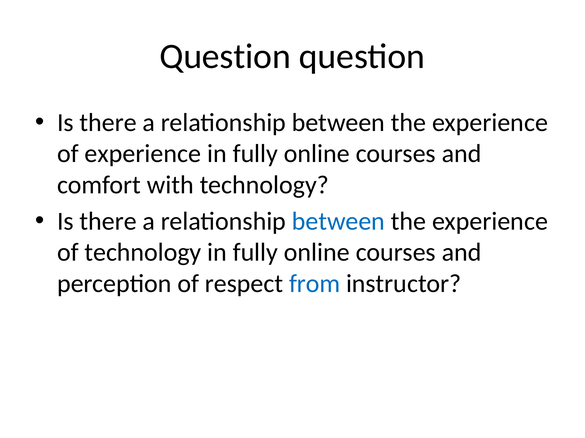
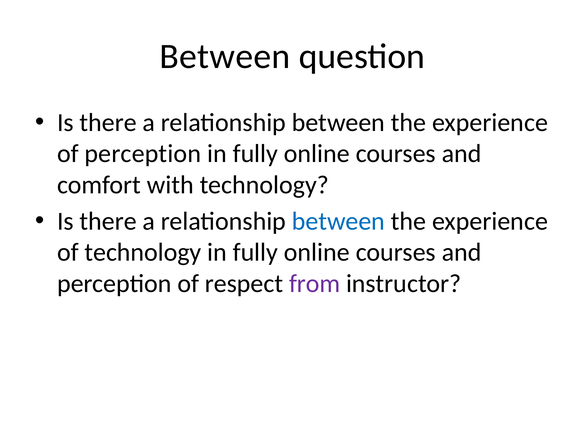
Question: Question -> Between (225, 57)
of experience: experience -> perception (143, 154)
from colour: blue -> purple (315, 284)
